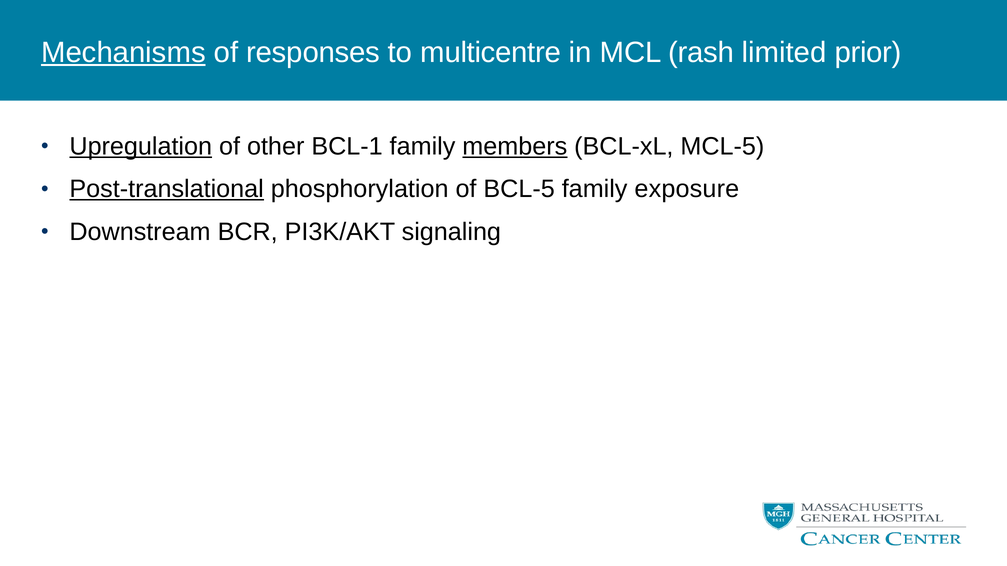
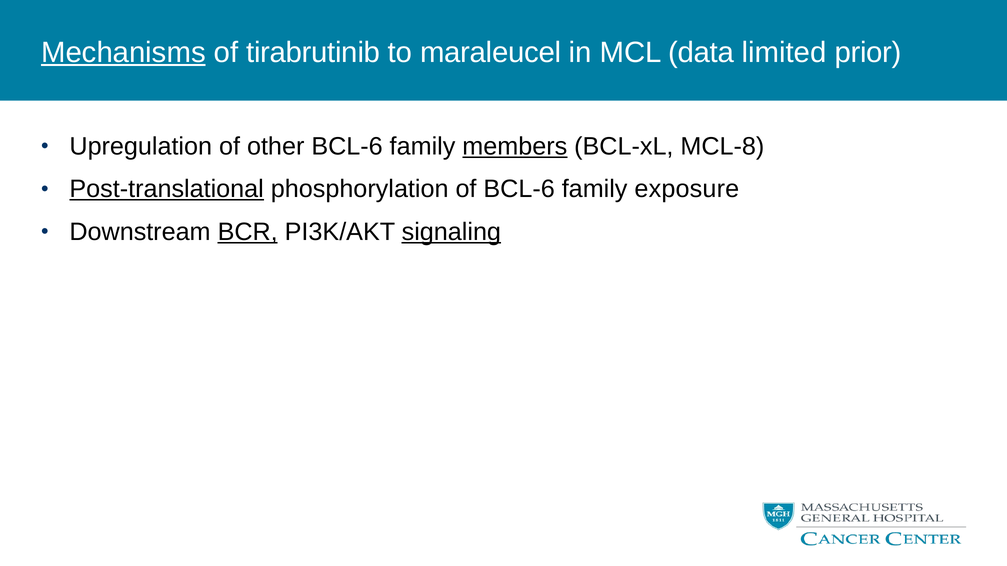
responses: responses -> tirabrutinib (313, 52)
multicentre: multicentre -> maraleucel (491, 52)
rash: rash -> data (701, 52)
Upregulation underline: present -> none (141, 147)
other BCL-1: BCL-1 -> BCL-6 (347, 147)
MCL-5: MCL-5 -> MCL-8 (722, 147)
of BCL-5: BCL-5 -> BCL-6 (519, 189)
BCR underline: none -> present (248, 232)
signaling underline: none -> present (451, 232)
